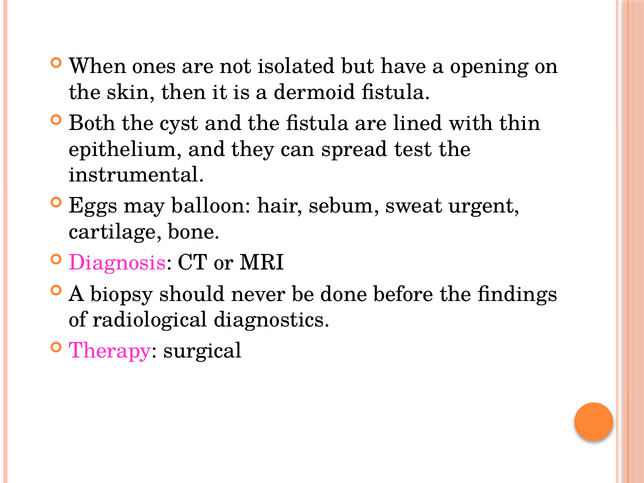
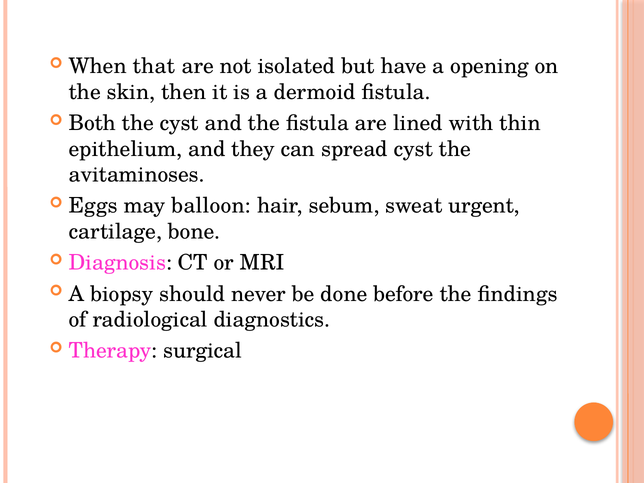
ones: ones -> that (154, 66)
spread test: test -> cyst (413, 149)
instrumental: instrumental -> avitaminoses (137, 175)
